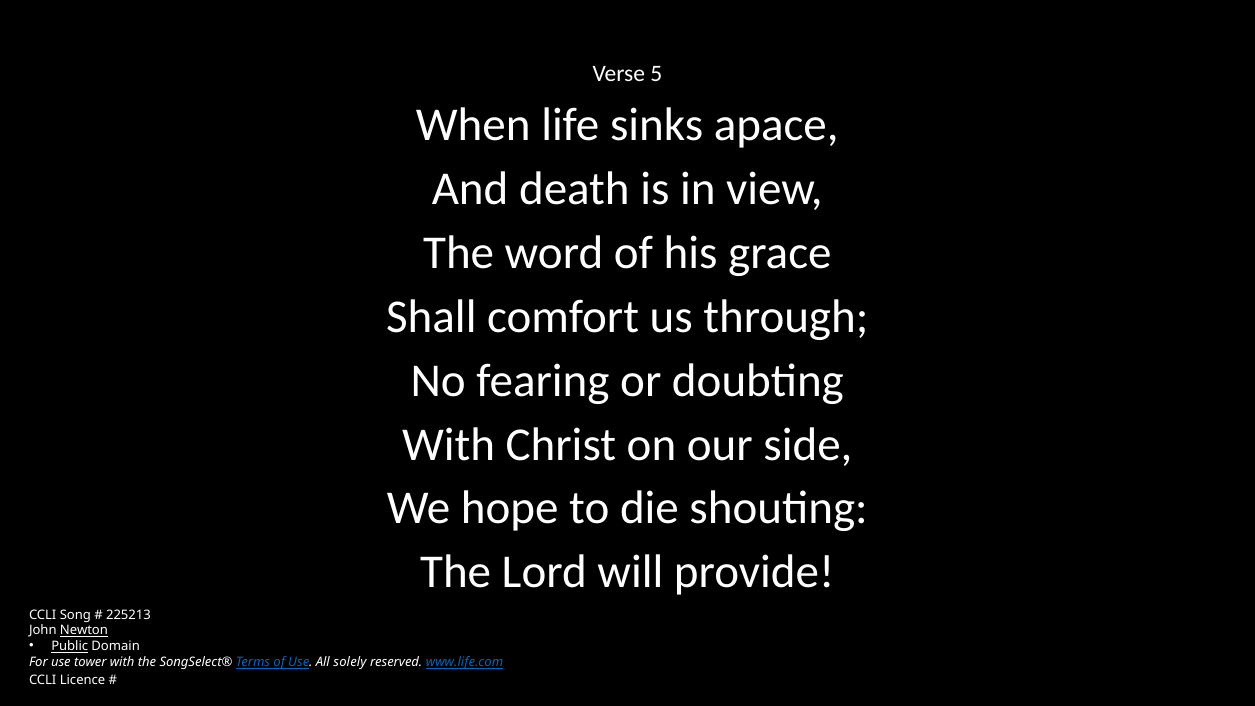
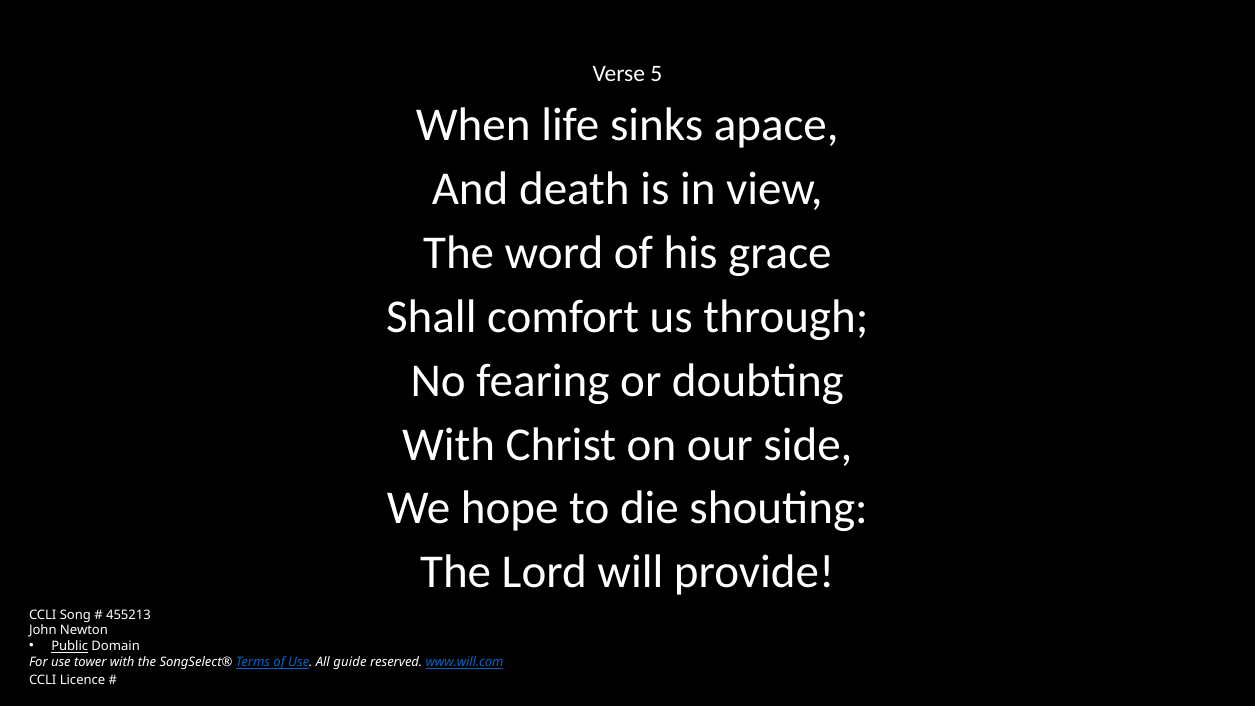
225213: 225213 -> 455213 (128, 615)
Newton underline: present -> none (84, 631)
solely: solely -> guide (350, 662)
www.life.com: www.life.com -> www.will.com (465, 662)
